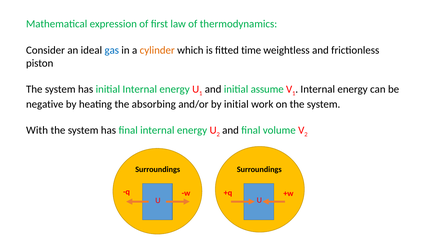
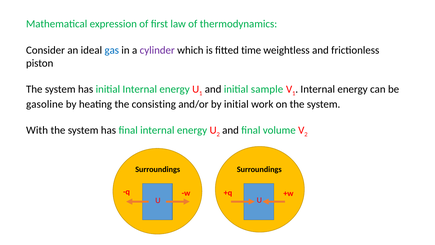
cylinder colour: orange -> purple (157, 50)
assume: assume -> sample (267, 89)
negative: negative -> gasoline (45, 104)
absorbing: absorbing -> consisting (154, 104)
